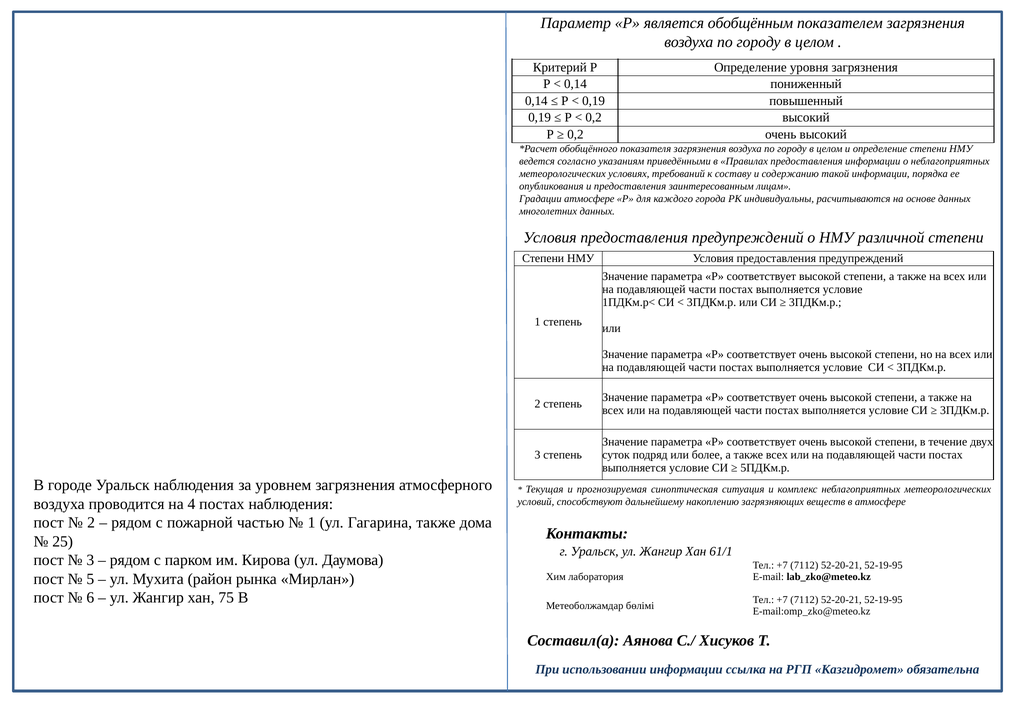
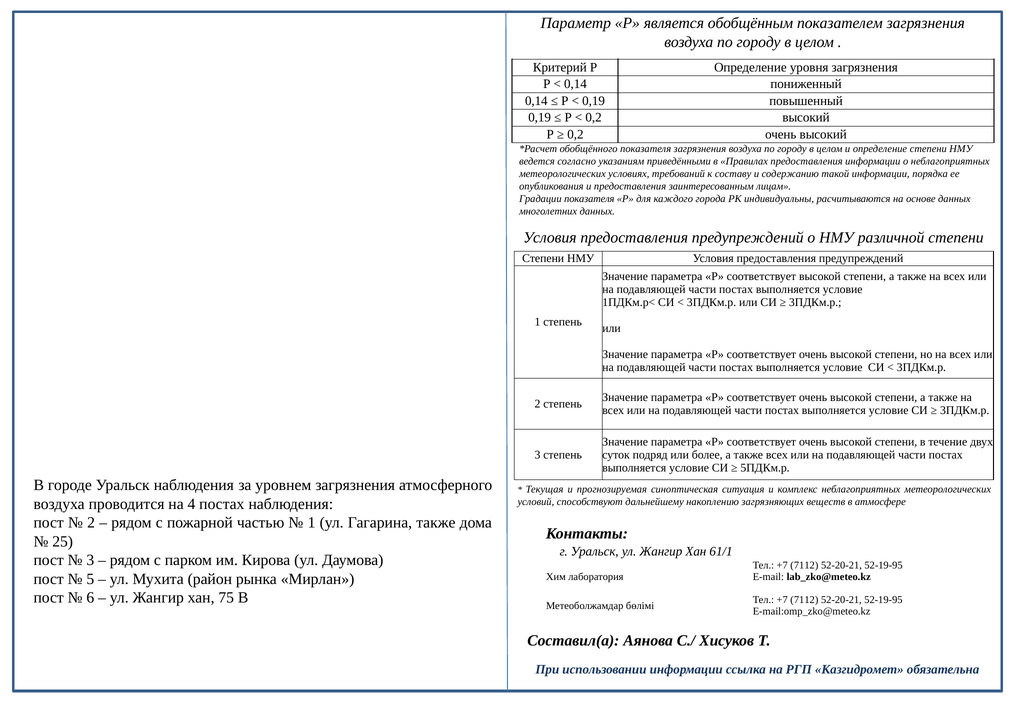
Градации атмосфере: атмосфере -> показателя (589, 199)
